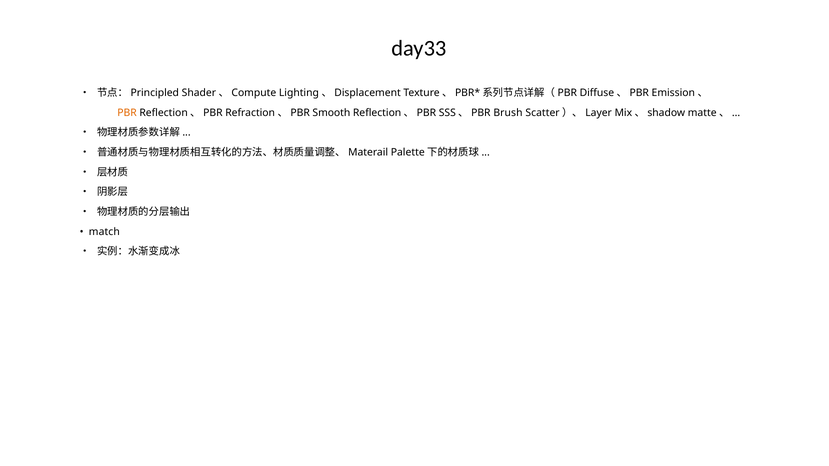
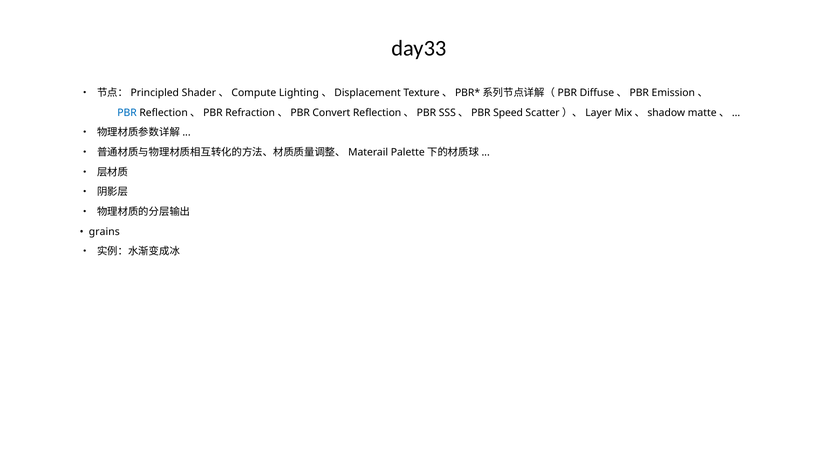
PBR colour: orange -> blue (127, 113)
Smooth: Smooth -> Convert (331, 113)
Brush: Brush -> Speed (508, 113)
match: match -> grains (104, 232)
